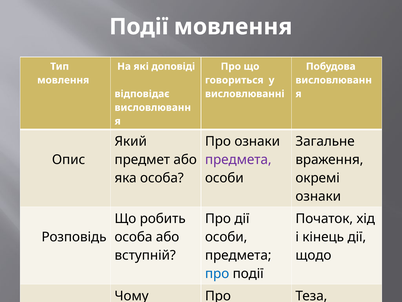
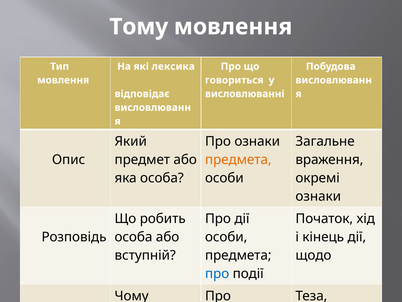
Події: Події -> Тому (139, 27)
доповіді: доповіді -> лексика (173, 66)
предмета colour: purple -> orange (238, 160)
